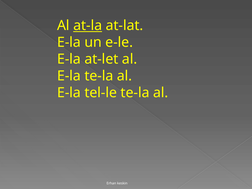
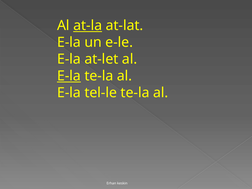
E-la underline: none -> present (69, 76)
